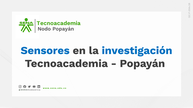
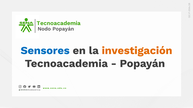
investigación colour: blue -> orange (137, 51)
